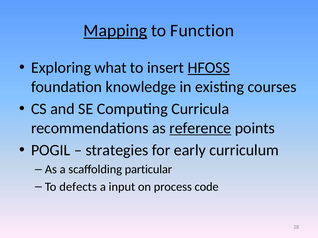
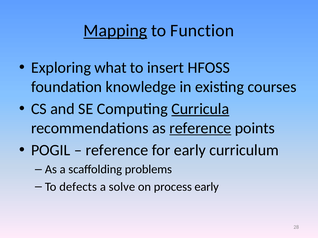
HFOSS underline: present -> none (209, 68)
Curricula underline: none -> present (200, 109)
strategies: strategies -> reference (117, 151)
particular: particular -> problems (148, 170)
input: input -> solve (122, 187)
process code: code -> early (207, 187)
